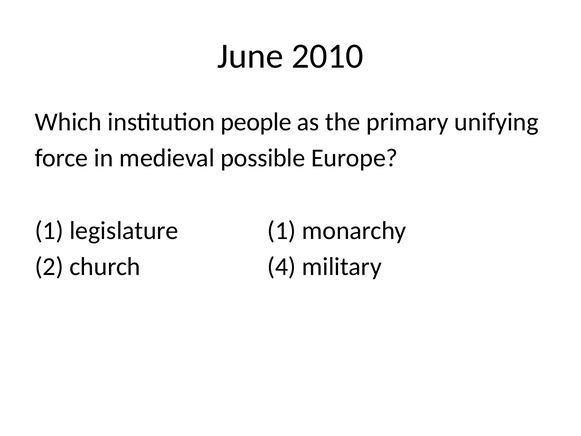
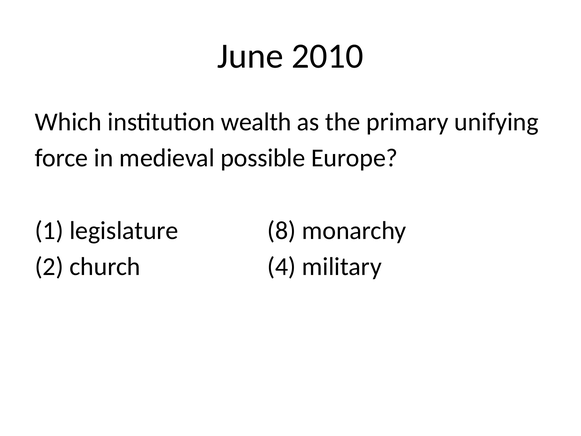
people: people -> wealth (256, 122)
legislature 1: 1 -> 8 (282, 230)
